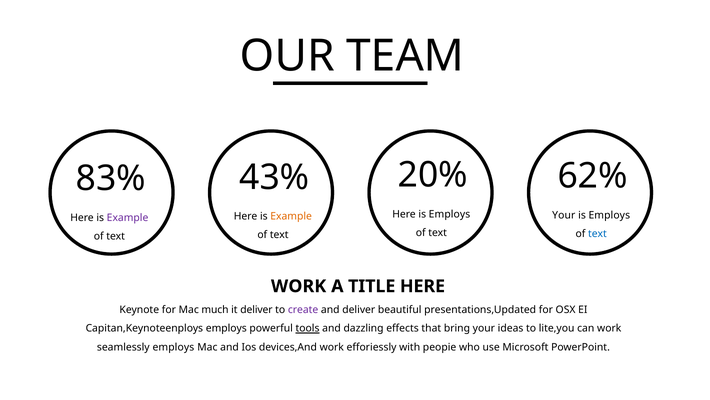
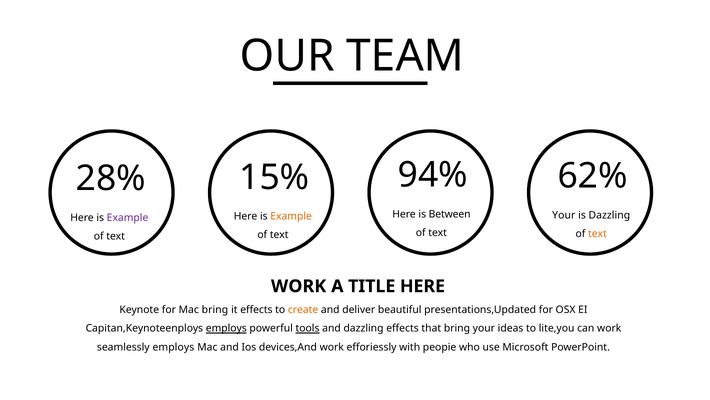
20%: 20% -> 94% (433, 175)
43%: 43% -> 15% (274, 177)
83%: 83% -> 28% (111, 178)
Here is Employs: Employs -> Between (450, 214)
Employs: Employs -> Dazzling (609, 215)
text colour: blue -> orange (597, 233)
Mac much: much -> bring (215, 309)
it deliver: deliver -> effects (256, 309)
create colour: purple -> orange (303, 309)
employs underline: none -> present (226, 328)
